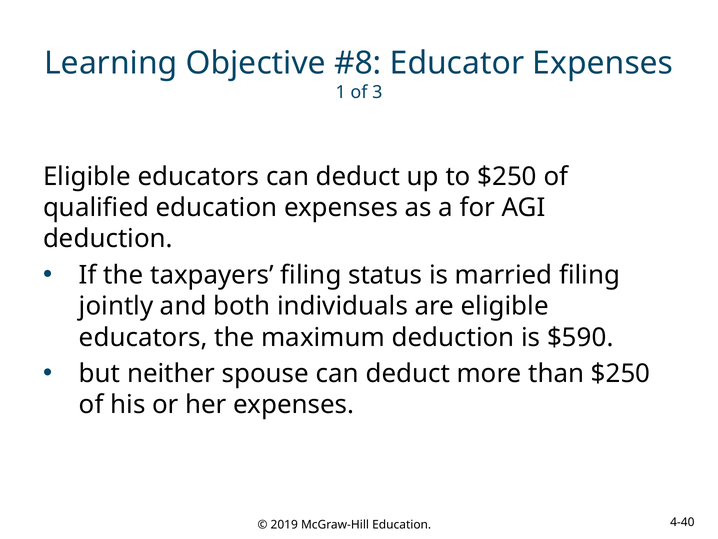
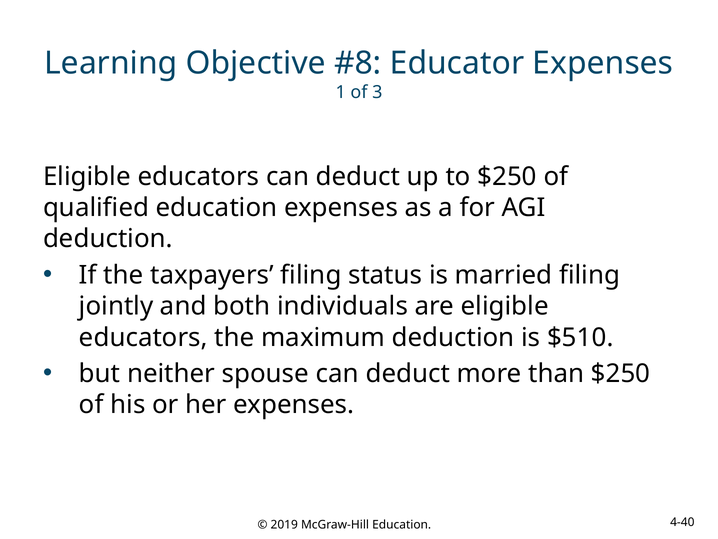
$590: $590 -> $510 (580, 337)
